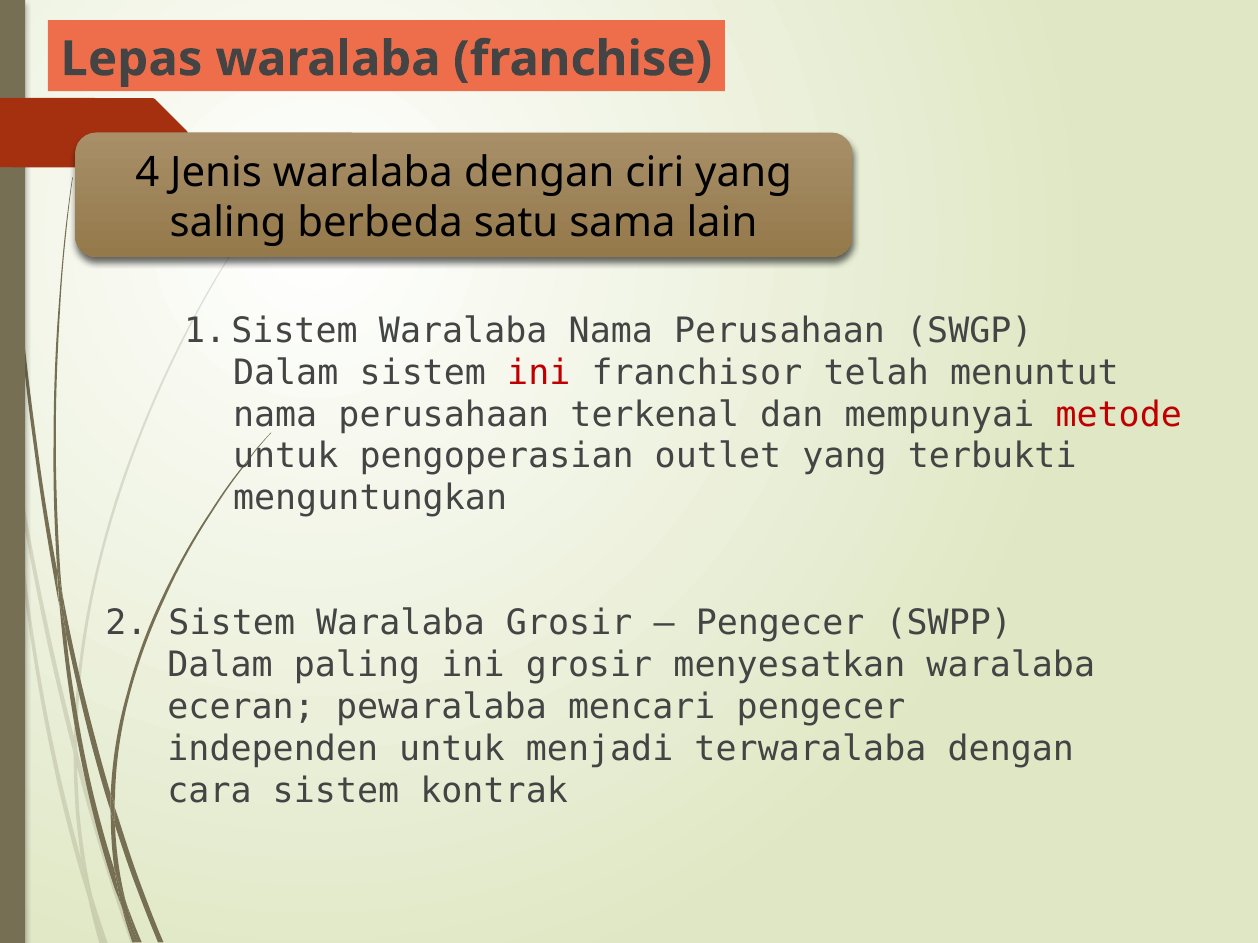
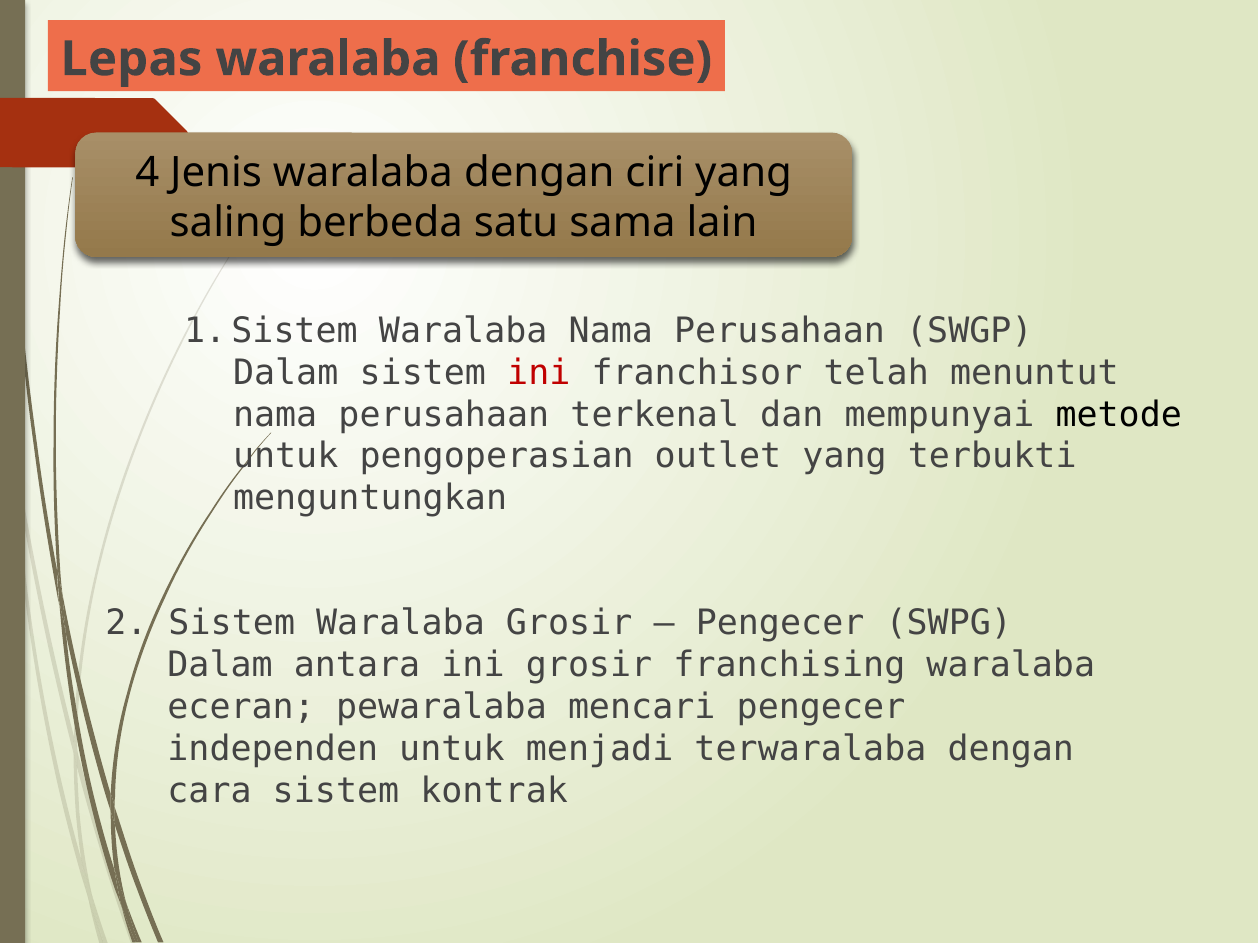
metode colour: red -> black (1119, 415)
SWPP: SWPP -> SWPG (949, 624)
paling: paling -> antara (357, 666)
menyesatkan: menyesatkan -> franchising (789, 666)
